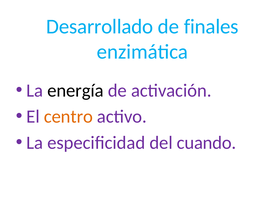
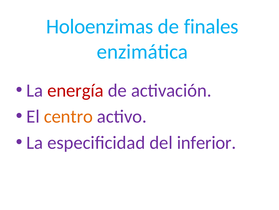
Desarrollado: Desarrollado -> Holoenzimas (100, 26)
energía colour: black -> red (75, 90)
cuando: cuando -> inferior (206, 142)
